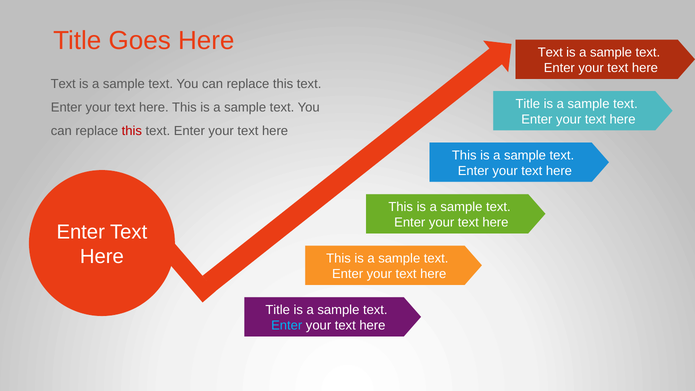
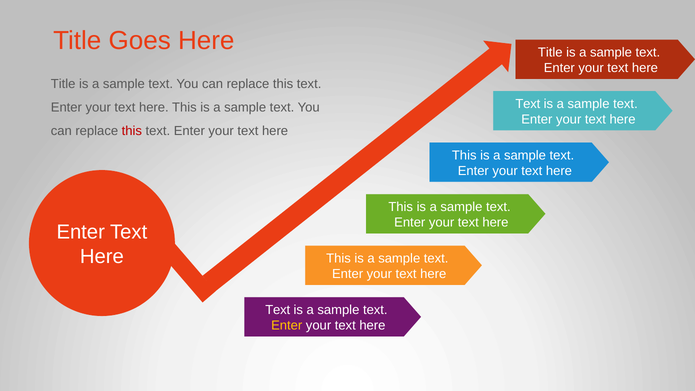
Goes Here Text: Text -> Title (550, 52)
Text: Text -> Title (63, 84)
Title: Title -> Text (528, 104)
Title: Title -> Text (278, 310)
Enter colour: light blue -> yellow (287, 326)
